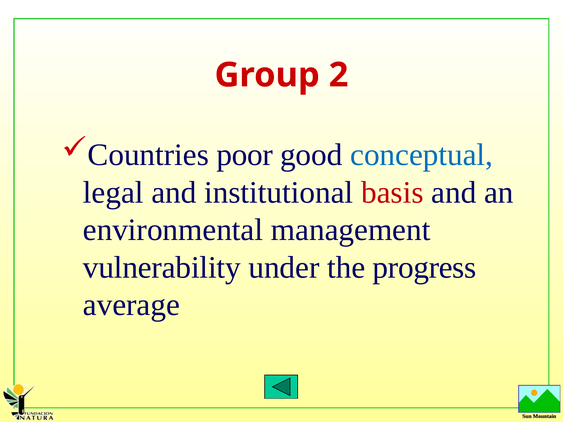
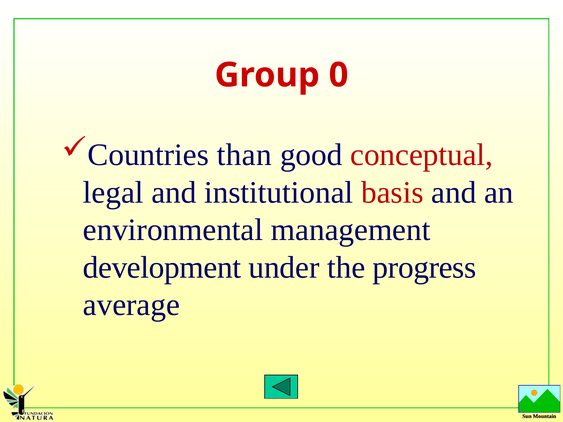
2: 2 -> 0 (339, 75)
poor: poor -> than (244, 155)
conceptual colour: blue -> red (422, 155)
vulnerability: vulnerability -> development (162, 268)
